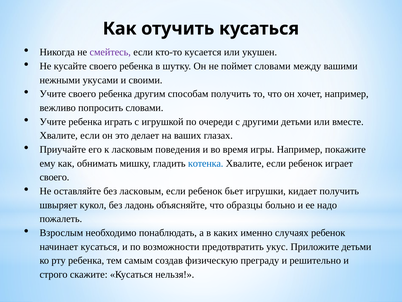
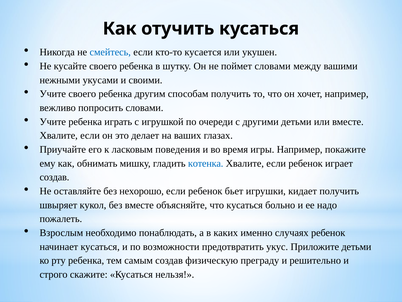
смейтесь colour: purple -> blue (110, 52)
своего: своего -> создав (54, 177)
без ласковым: ласковым -> нехорошо (142, 191)
без ладонь: ладонь -> вместе (139, 205)
что образцы: образцы -> кусаться (245, 205)
